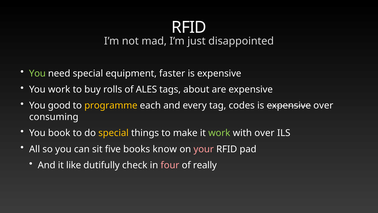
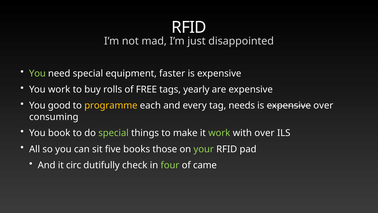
ALES: ALES -> FREE (146, 89)
about: about -> yearly (196, 89)
codes: codes -> needs (242, 105)
special colour: yellow -> light green (114, 133)
know: know -> those (165, 149)
your colour: pink -> light green (204, 149)
like: like -> circ (74, 165)
four colour: pink -> light green (170, 165)
really: really -> came (205, 165)
